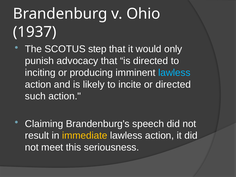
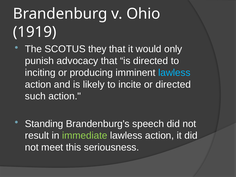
1937: 1937 -> 1919 (35, 32)
step: step -> they (97, 49)
Claiming: Claiming -> Standing (44, 124)
immediate colour: yellow -> light green (85, 136)
